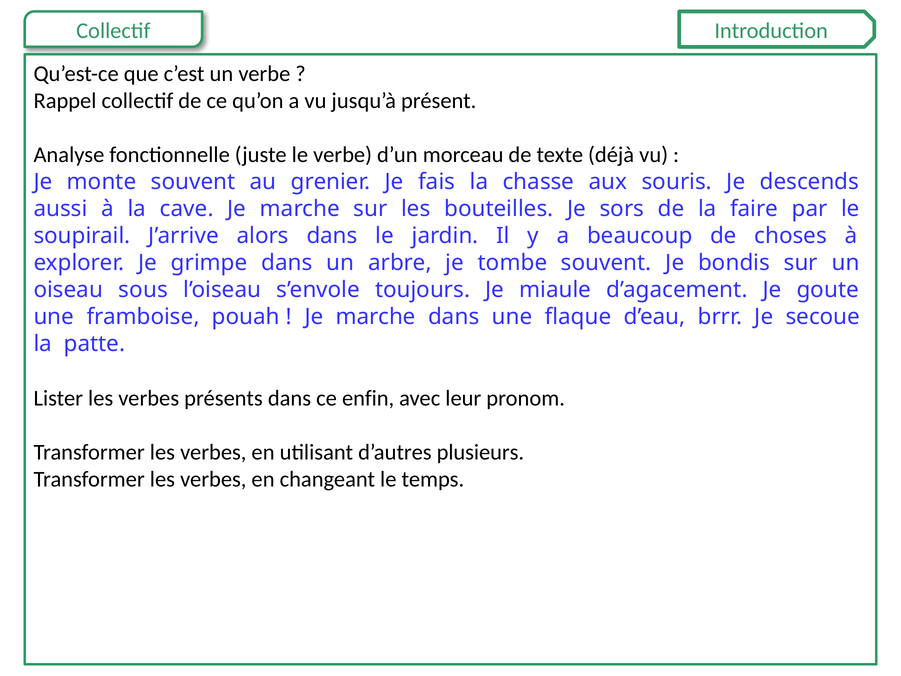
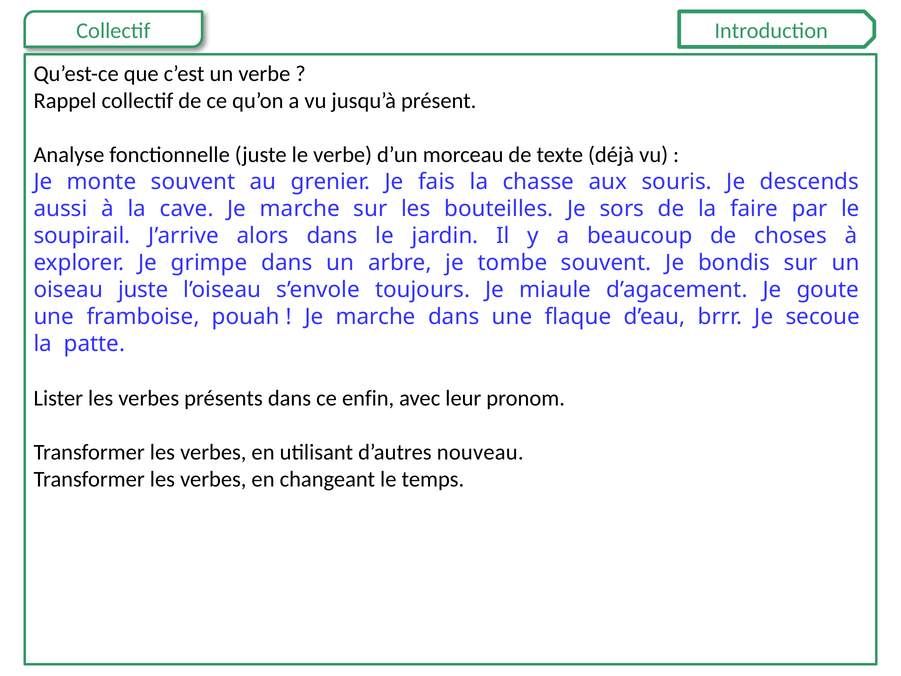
oiseau sous: sous -> juste (143, 290)
plusieurs: plusieurs -> nouveau (480, 452)
